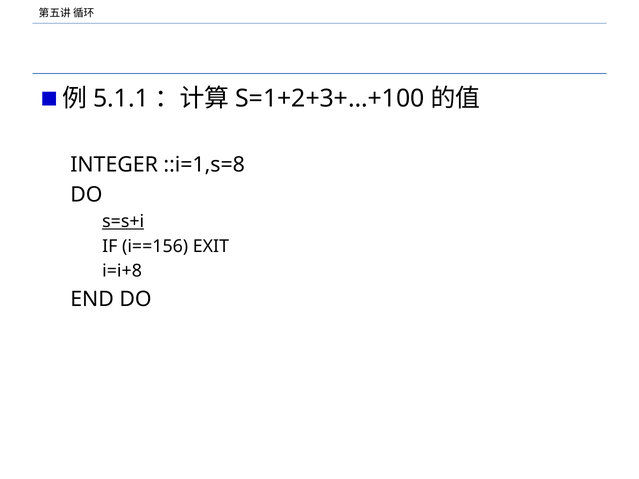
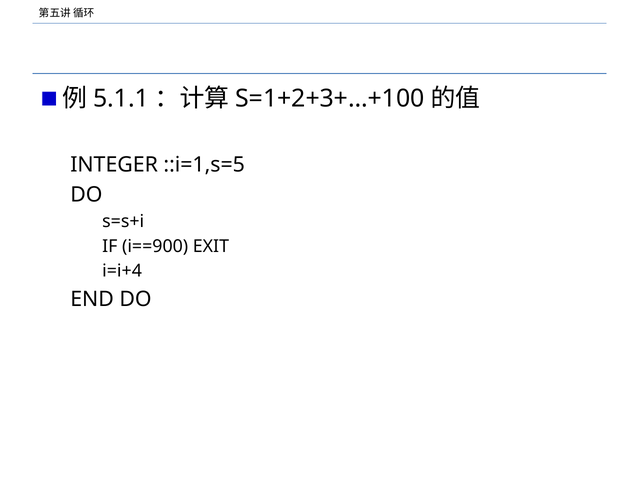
::i=1,s=8: ::i=1,s=8 -> ::i=1,s=5 (204, 165)
s=s+i underline: present -> none (123, 222)
i==156: i==156 -> i==900 (155, 246)
i=i+8: i=i+8 -> i=i+4 (122, 271)
